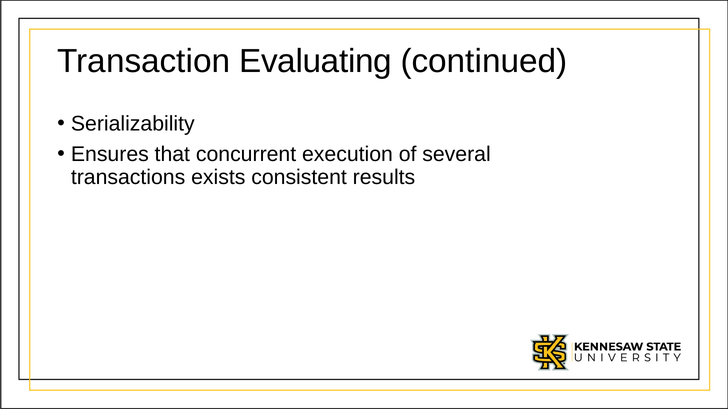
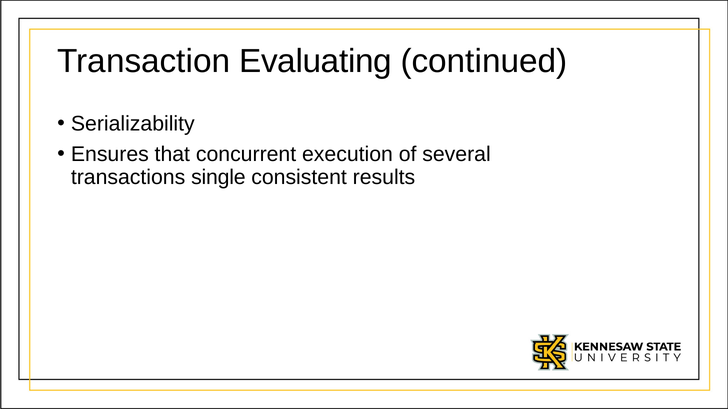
exists: exists -> single (218, 177)
